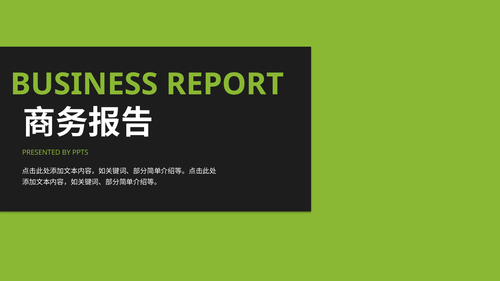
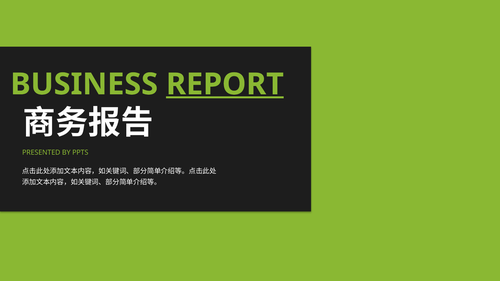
REPORT underline: none -> present (225, 84)
